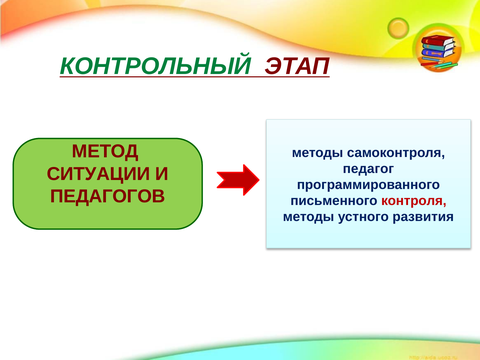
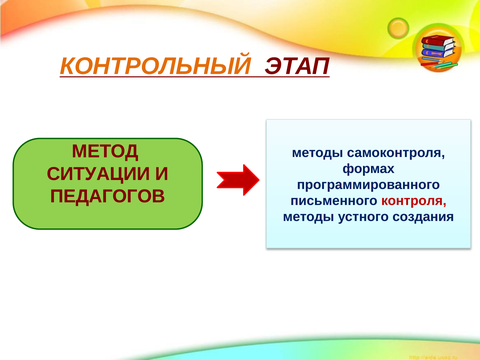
КОНТРОЛЬНЫЙ colour: green -> orange (155, 66)
педагог: педагог -> формах (369, 169)
развития: развития -> создания (423, 217)
